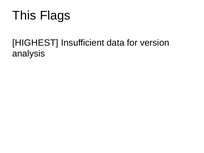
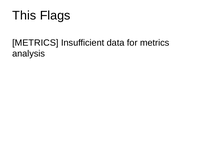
HIGHEST: HIGHEST -> METRICS (35, 43)
for version: version -> metrics (155, 43)
